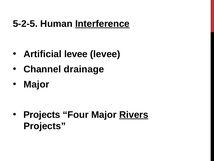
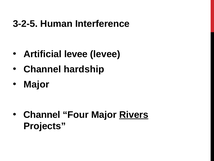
5-2-5: 5-2-5 -> 3-2-5 (25, 24)
Interference underline: present -> none (102, 24)
drainage: drainage -> hardship (84, 69)
Projects: Projects -> Channel (42, 114)
